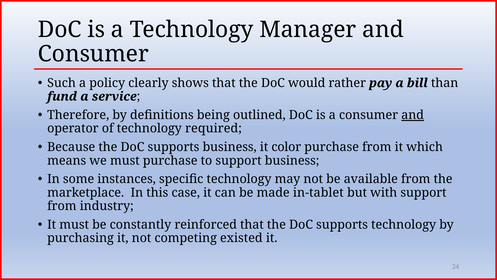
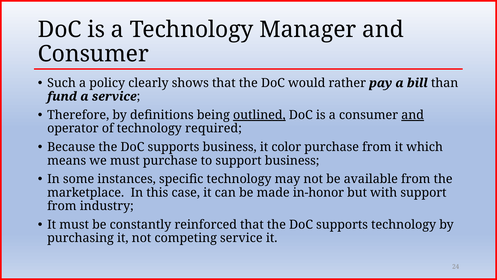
outlined underline: none -> present (259, 115)
in-tablet: in-tablet -> in-honor (318, 192)
competing existed: existed -> service (241, 238)
